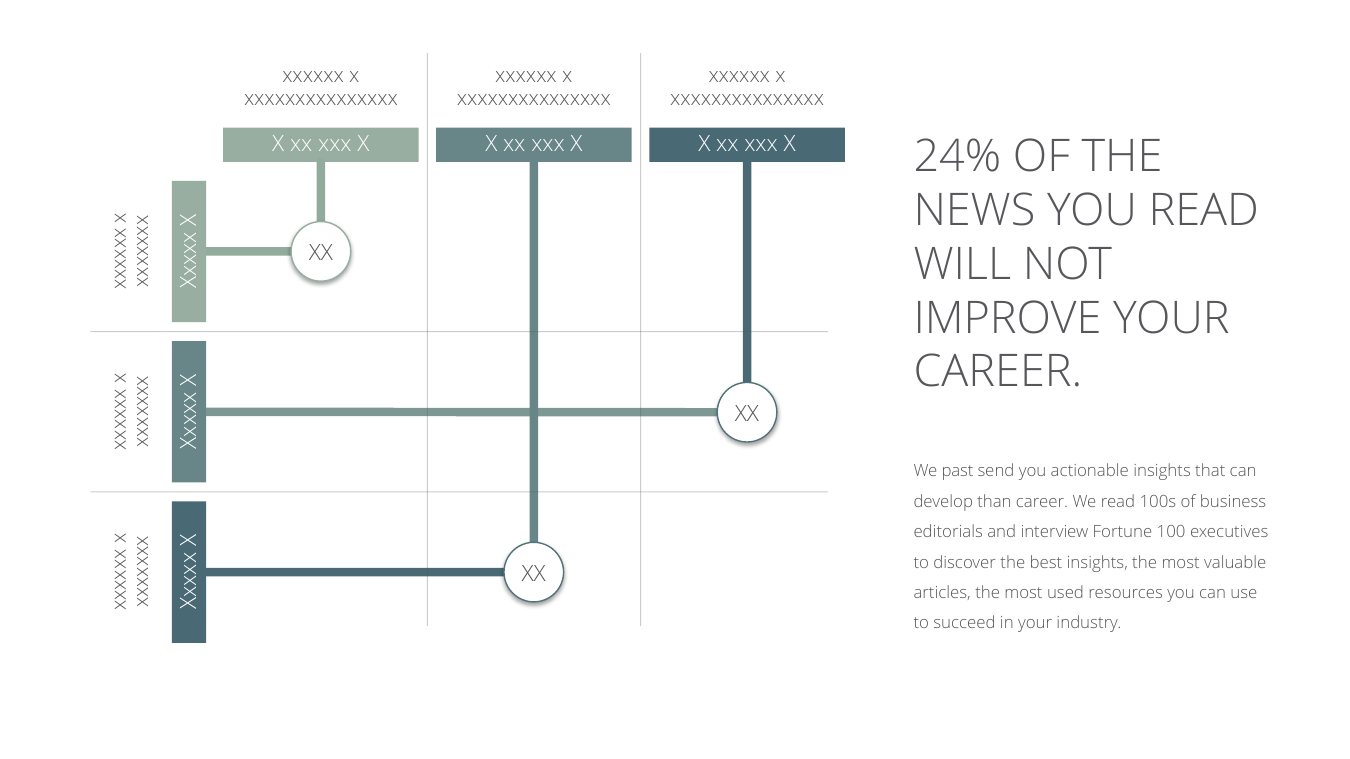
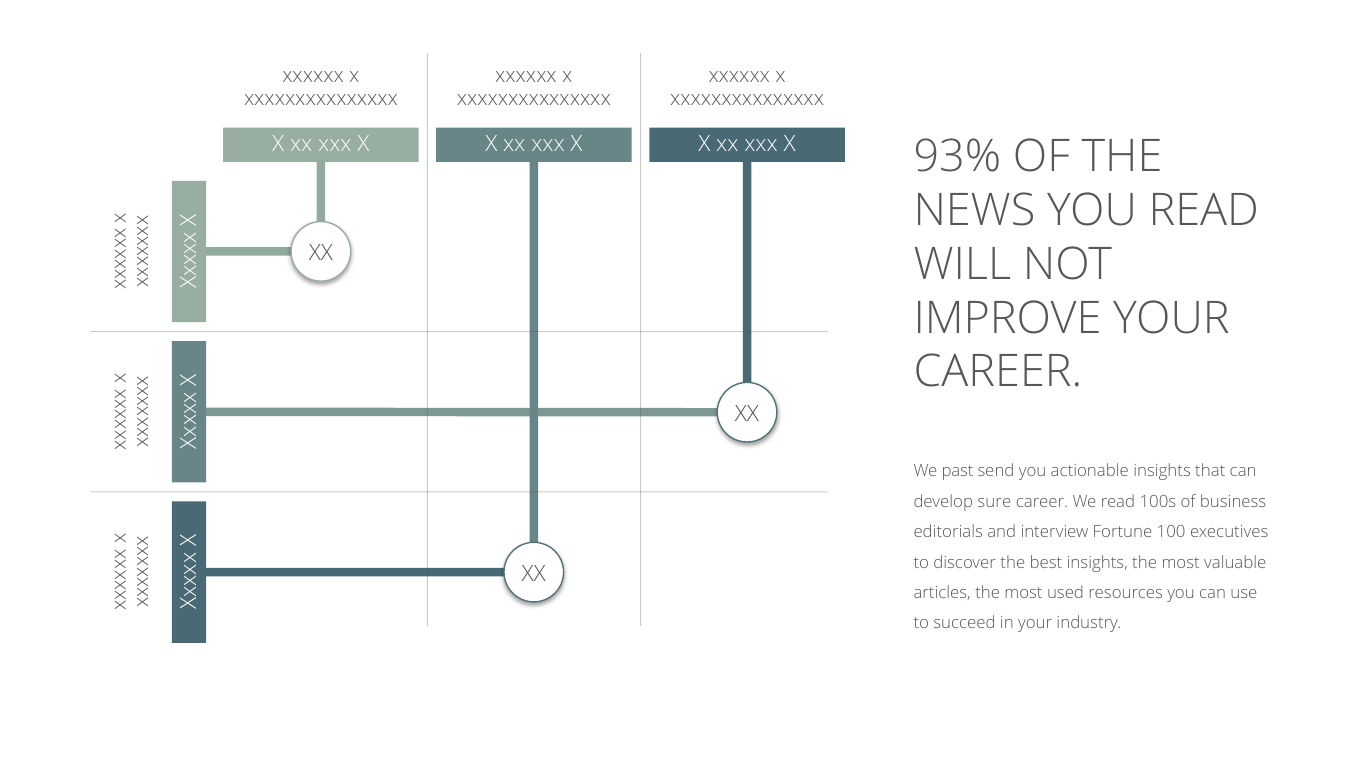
24%: 24% -> 93% (957, 156)
than: than -> sure (994, 502)
